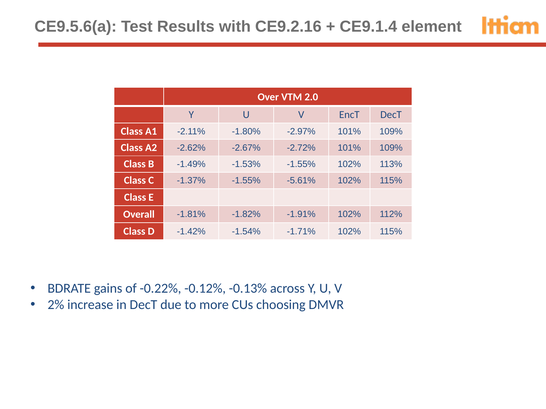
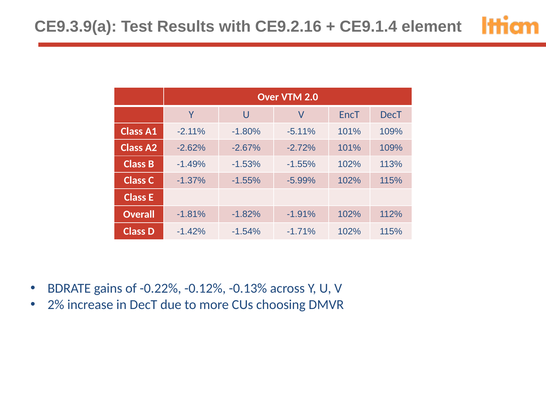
CE9.5.6(a: CE9.5.6(a -> CE9.3.9(a (76, 27)
-2.97%: -2.97% -> -5.11% (301, 132)
-5.61%: -5.61% -> -5.99% (301, 181)
